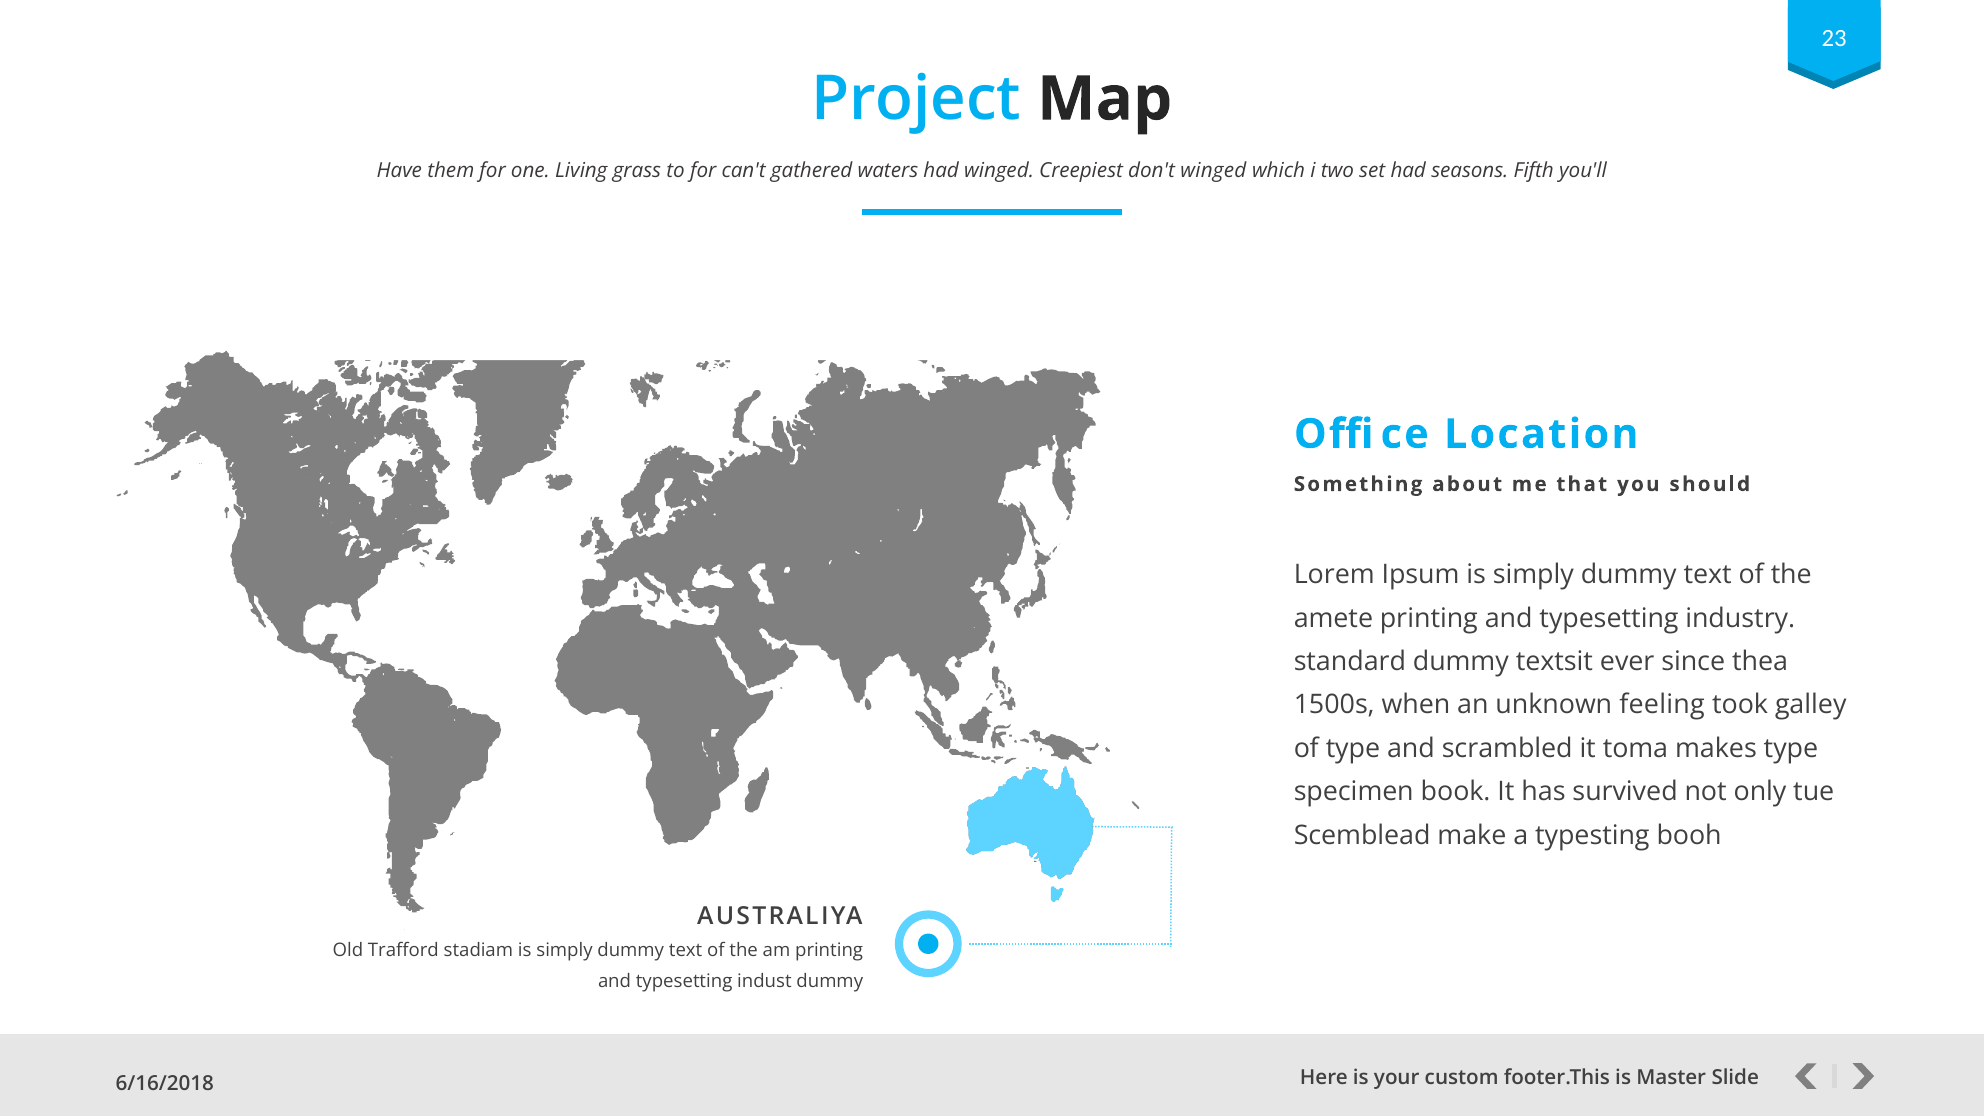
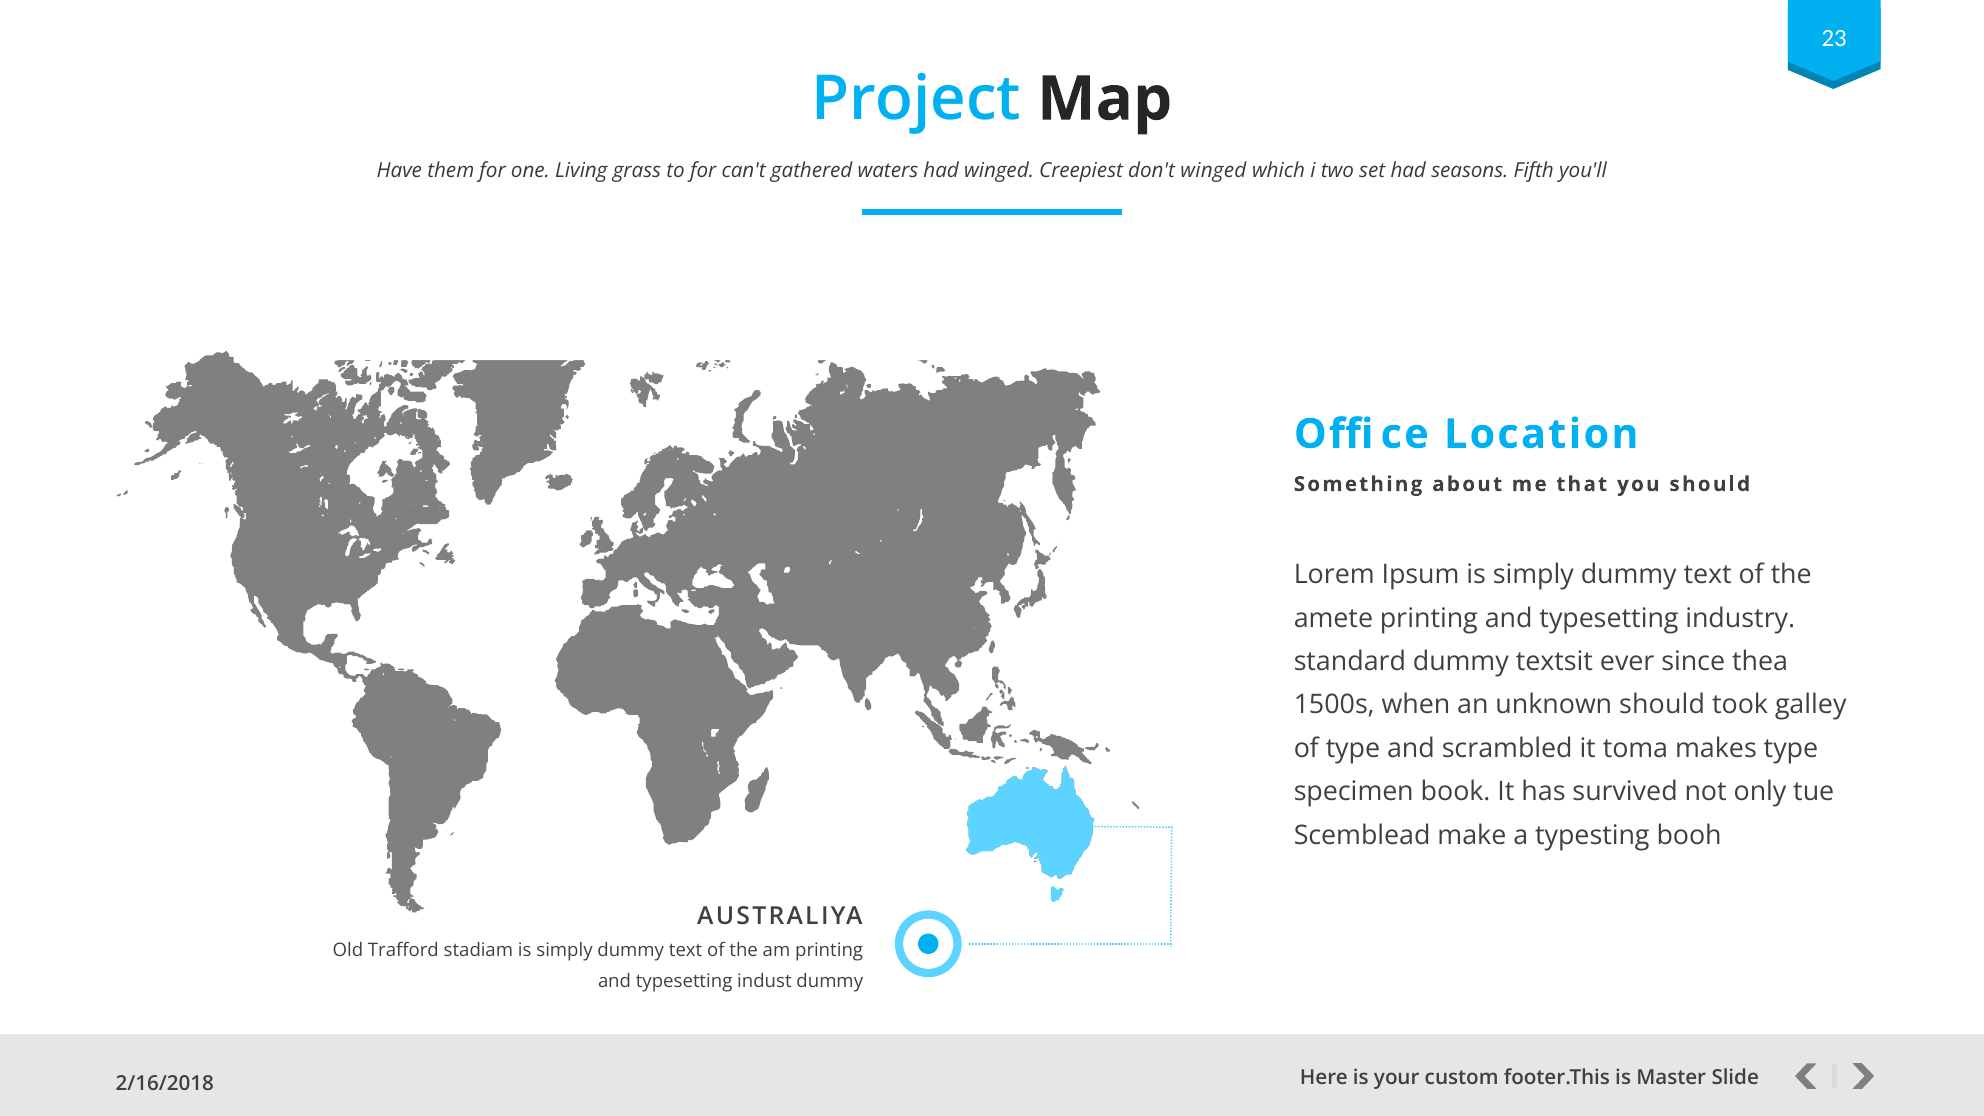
unknown feeling: feeling -> should (1662, 705)
6/16/2018: 6/16/2018 -> 2/16/2018 (165, 1084)
